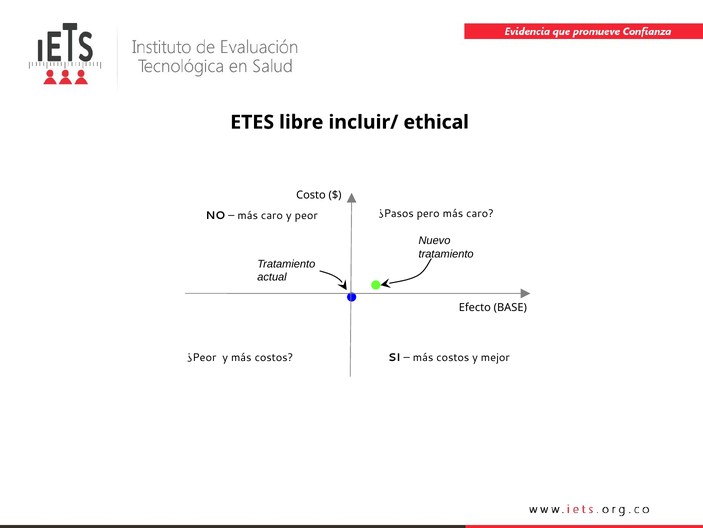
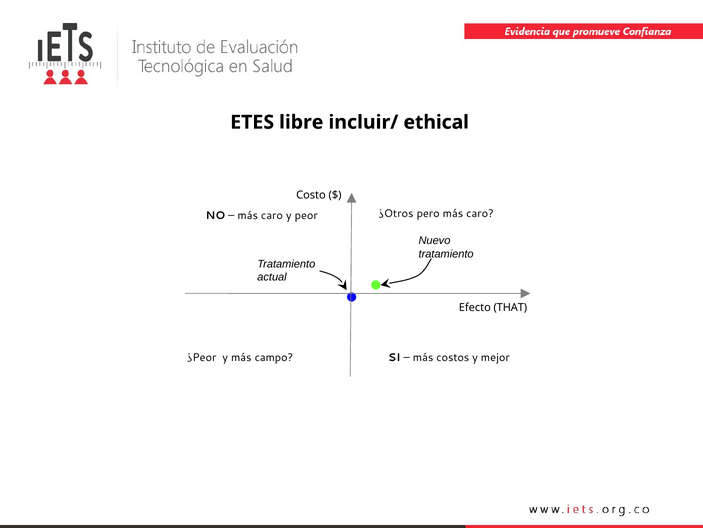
¿Pasos: ¿Pasos -> ¿Otros (396, 214)
BASE: BASE -> THAT (510, 307)
y más costos: costos -> campo (274, 357)
